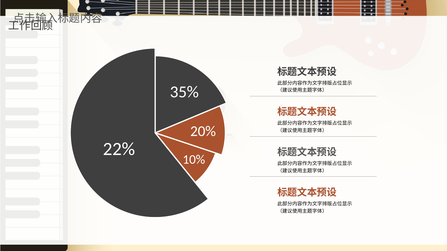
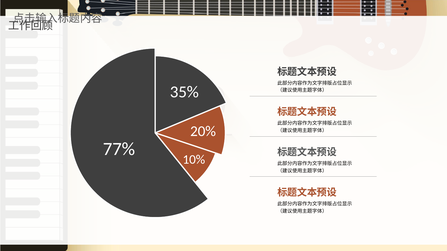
22%: 22% -> 77% (119, 149)
